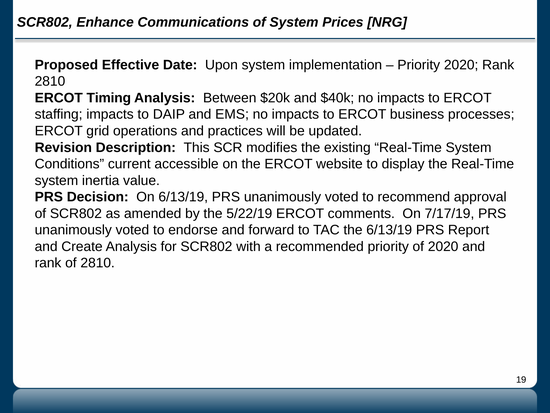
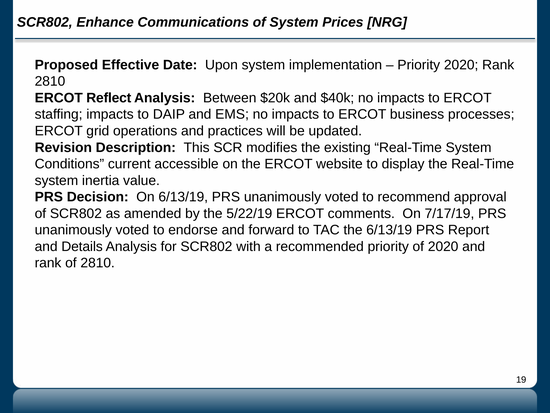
Timing: Timing -> Reflect (109, 98)
Create: Create -> Details (82, 246)
